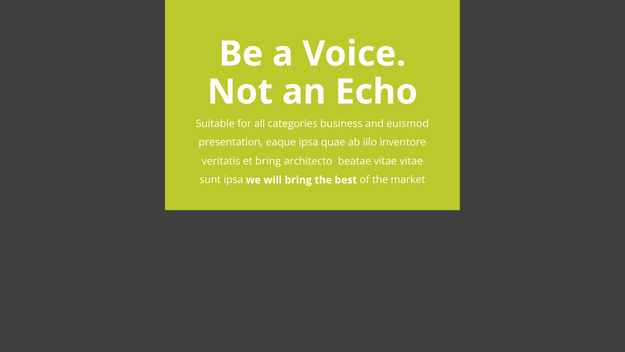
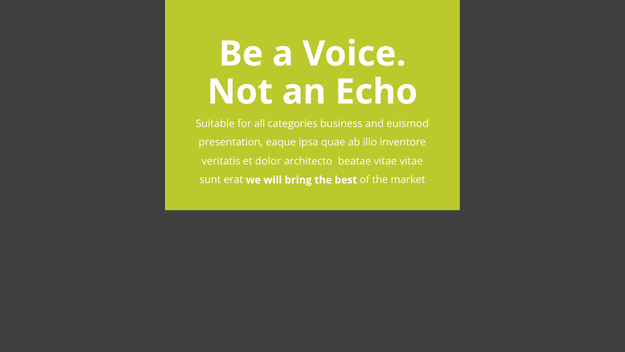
et bring: bring -> dolor (268, 161)
sunt ipsa: ipsa -> erat (233, 180)
